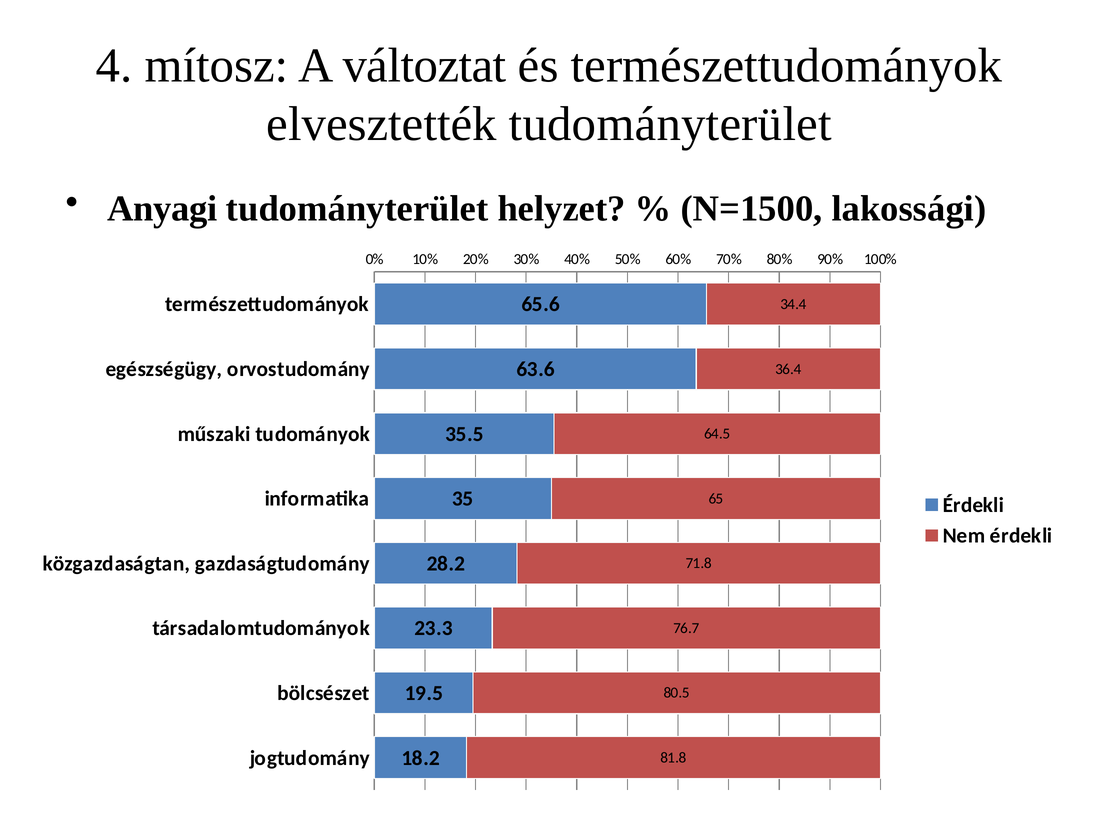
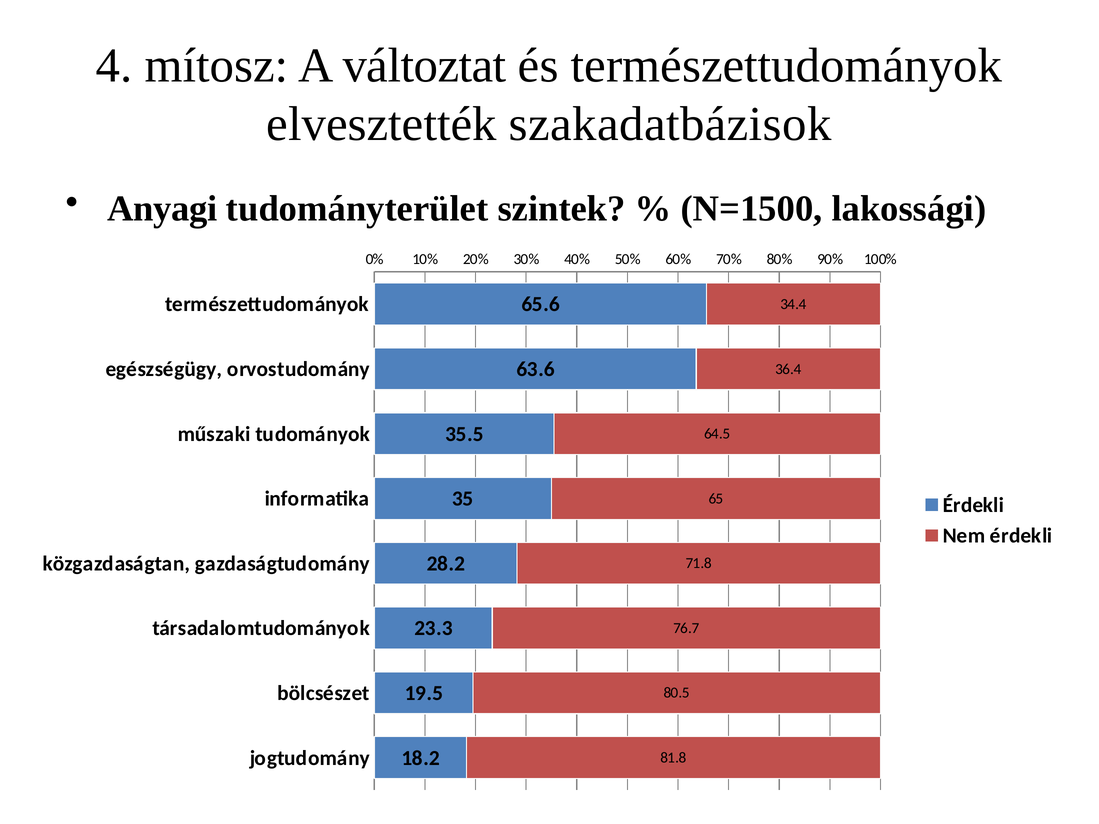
elvesztették tudományterület: tudományterület -> szakadatbázisok (670, 124)
helyzet: helyzet -> szintek (562, 208)
